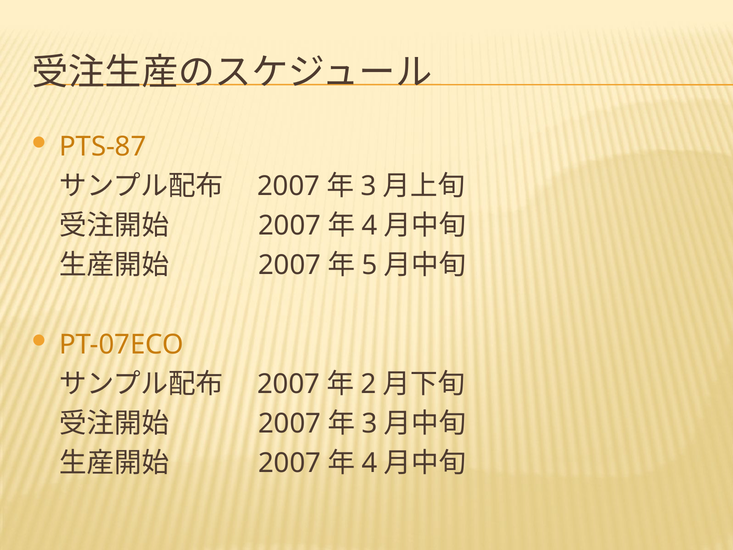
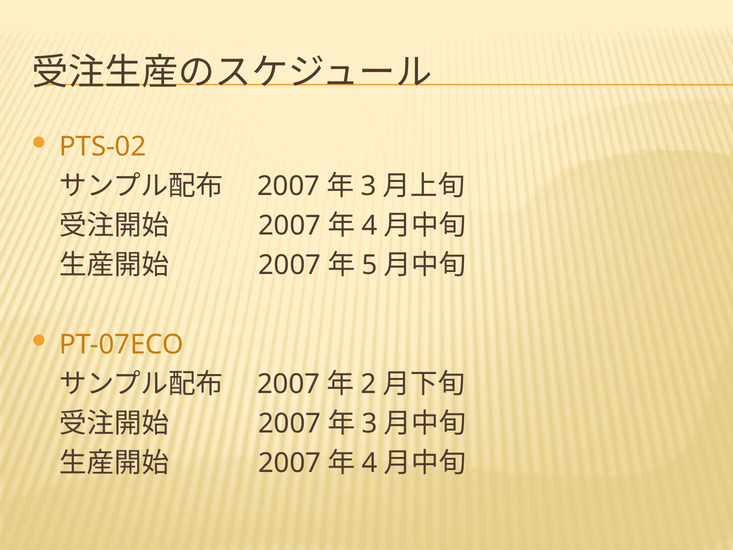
PTS-87: PTS-87 -> PTS-02 (103, 147)
